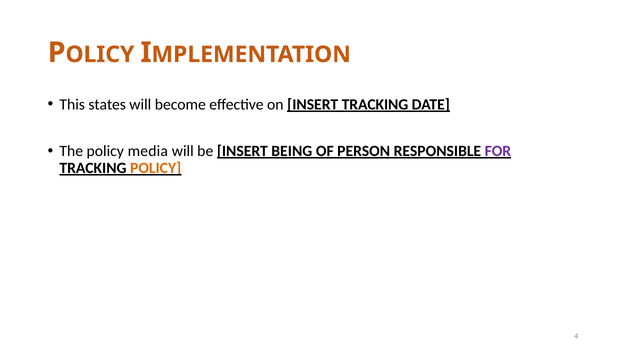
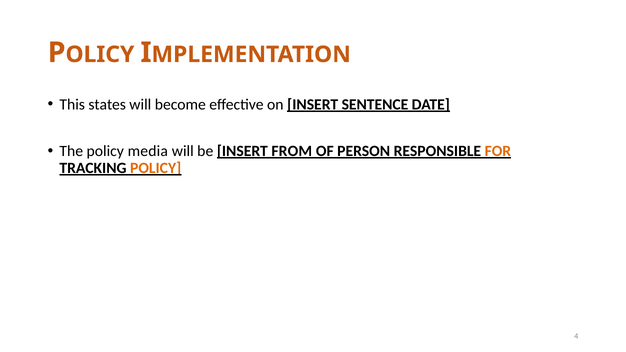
INSERT TRACKING: TRACKING -> SENTENCE (375, 104)
BEING: BEING -> FROM (292, 151)
FOR colour: purple -> orange (498, 151)
